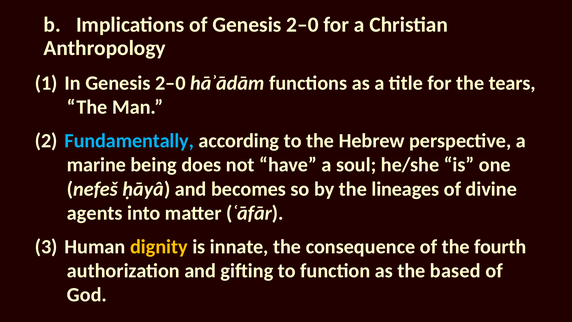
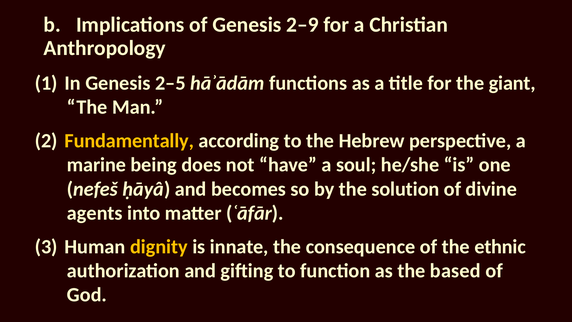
of Genesis 2–0: 2–0 -> 2–9 (302, 25)
In Genesis 2–0: 2–0 -> 2–5 (170, 83)
tears: tears -> giant (512, 83)
Fundamentally colour: light blue -> yellow (129, 141)
lineages: lineages -> solution (405, 189)
fourth: fourth -> ethnic (500, 247)
